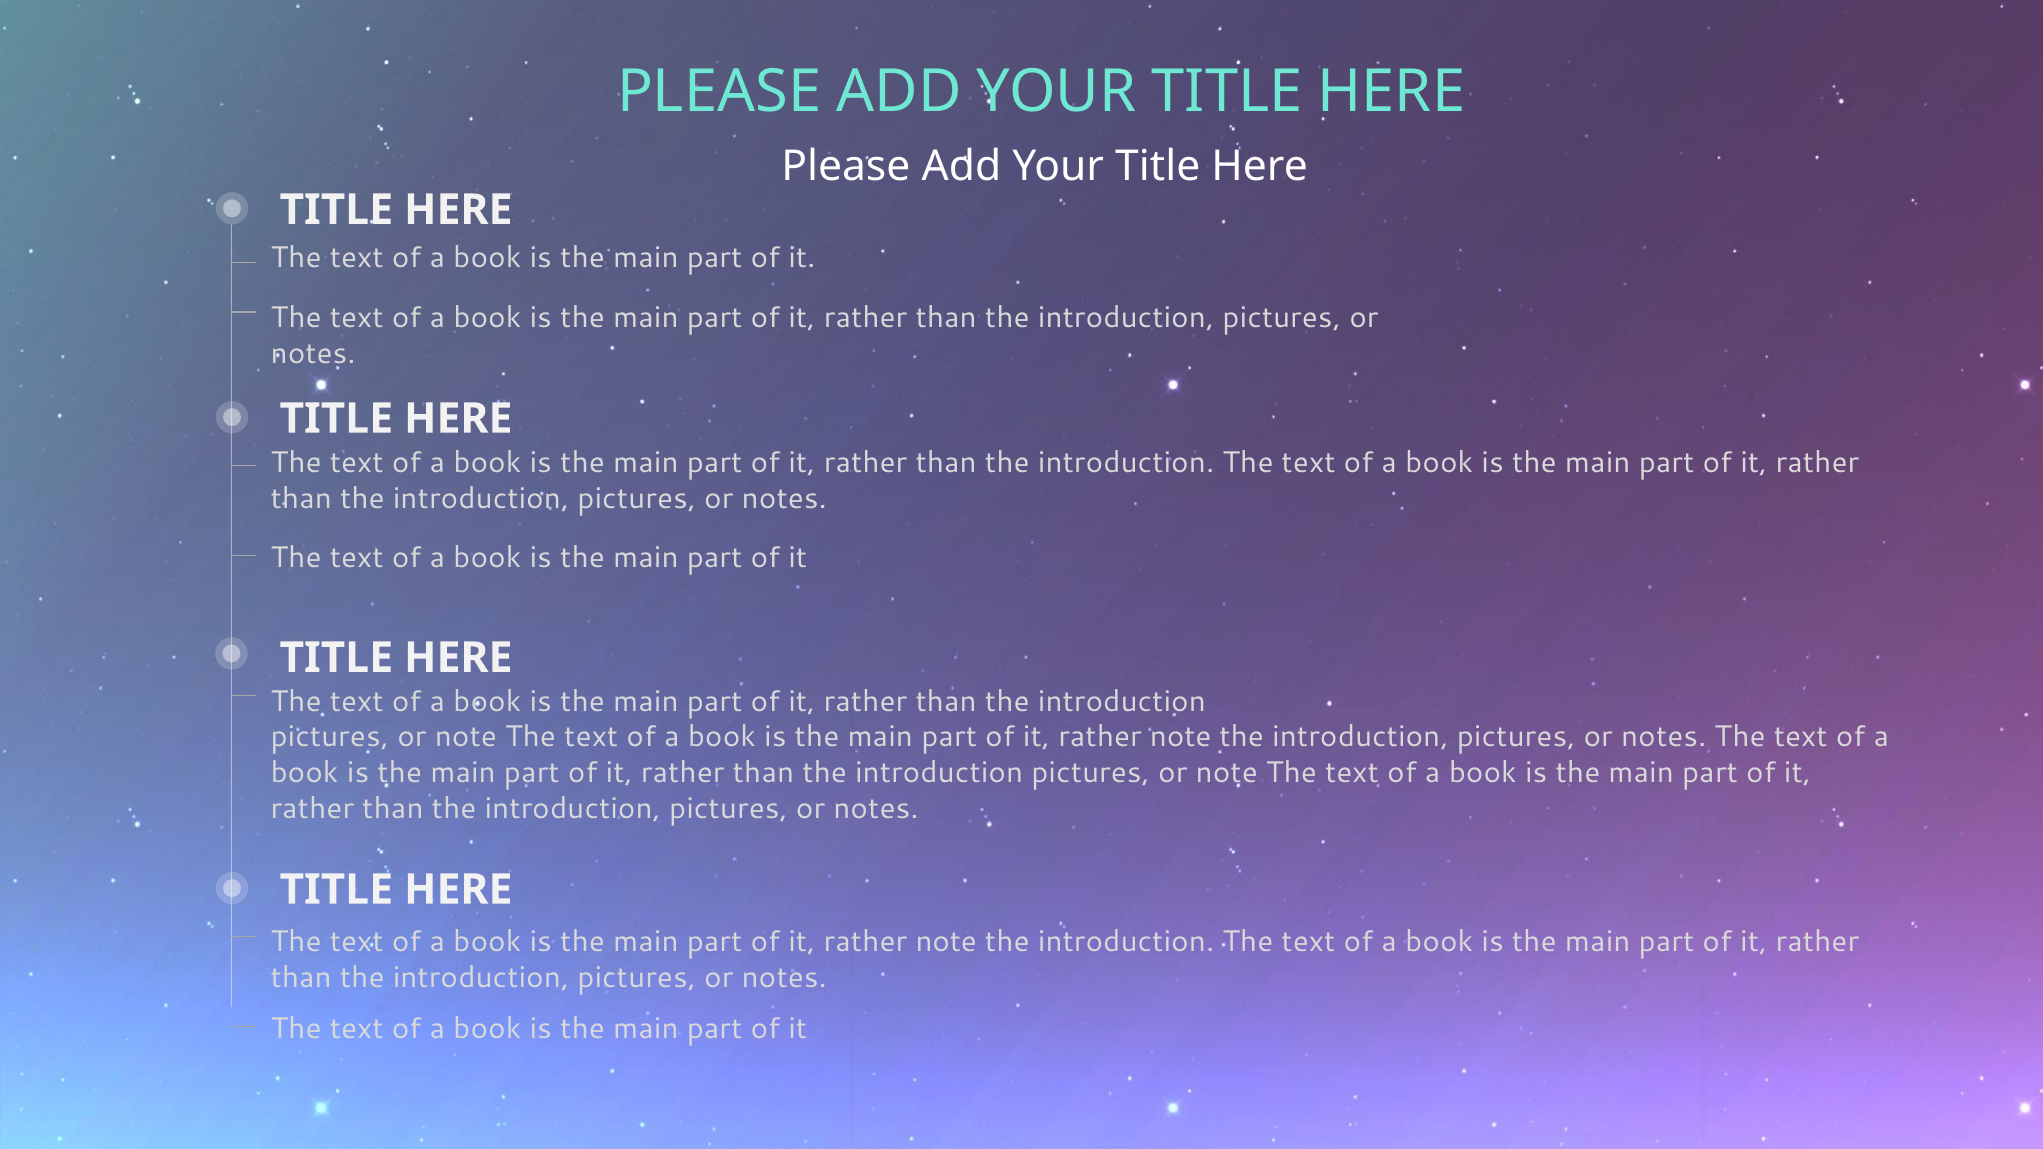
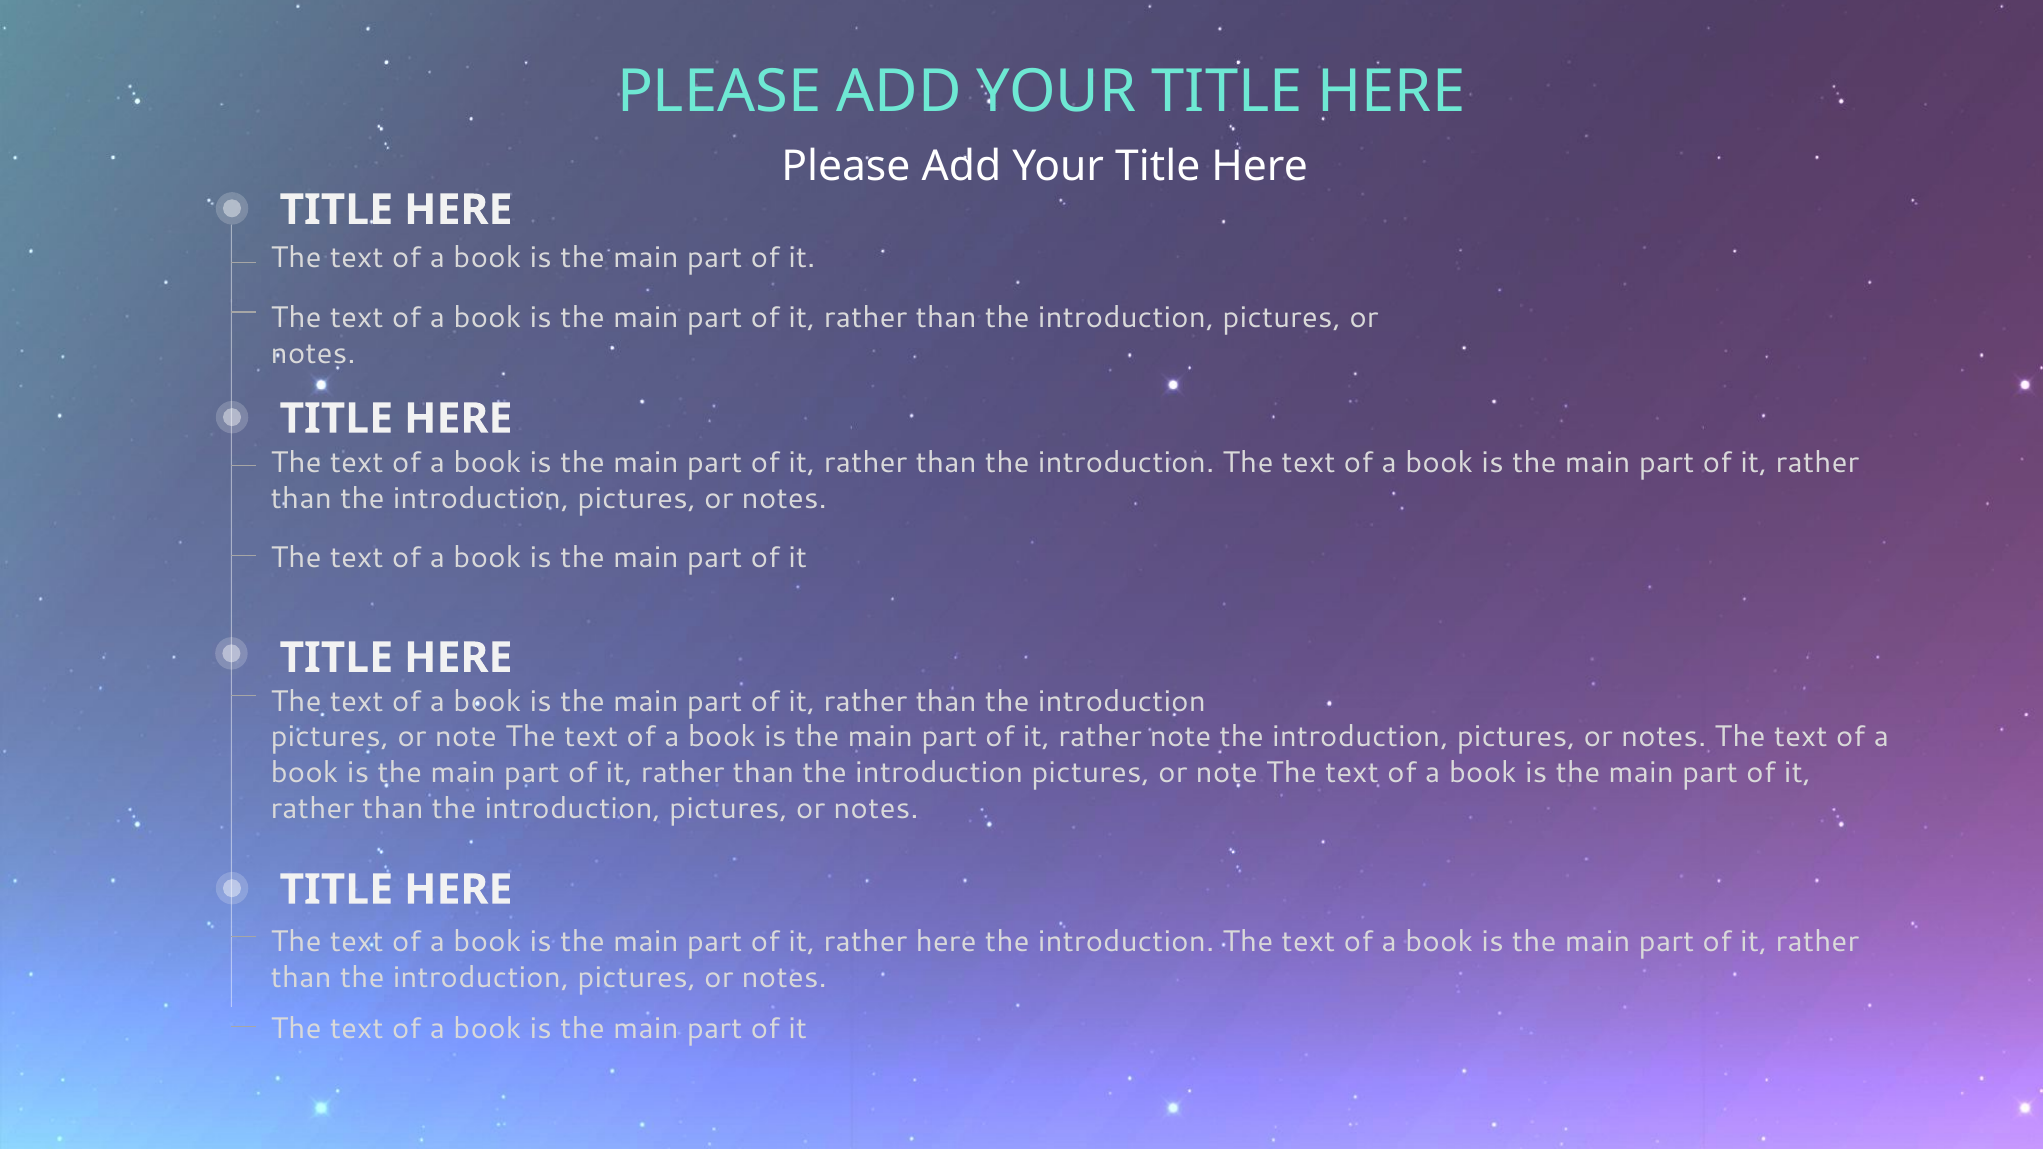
note: note -> here (946, 942)
